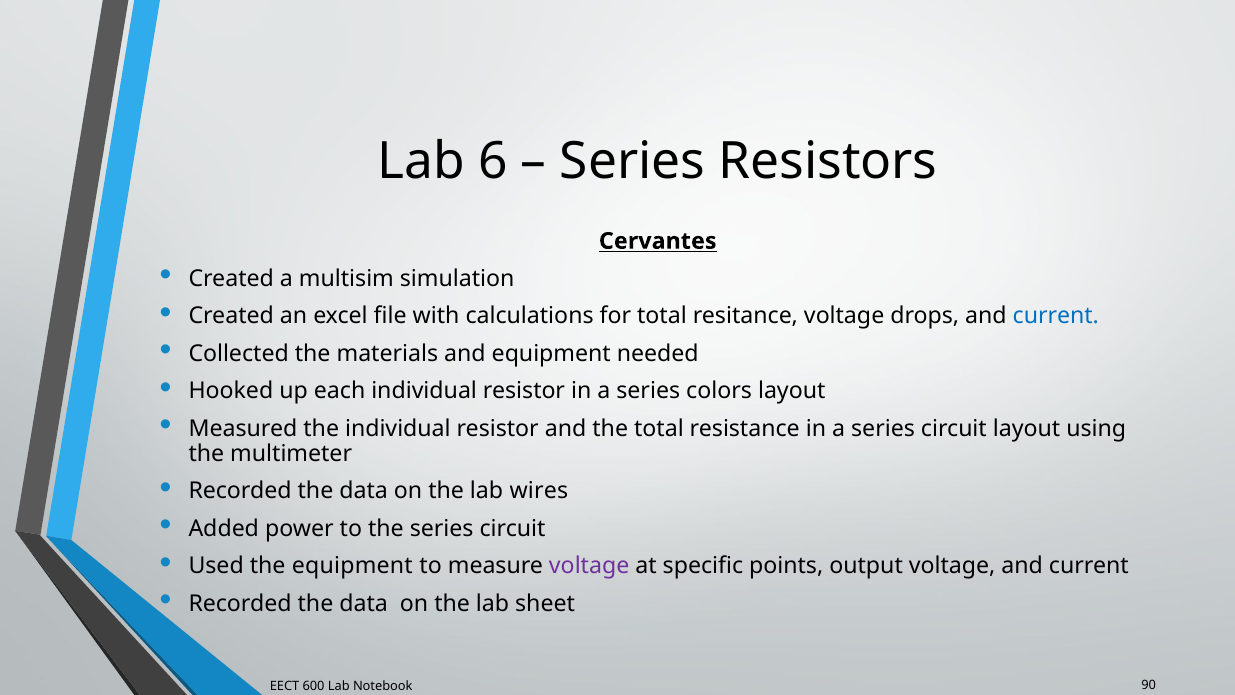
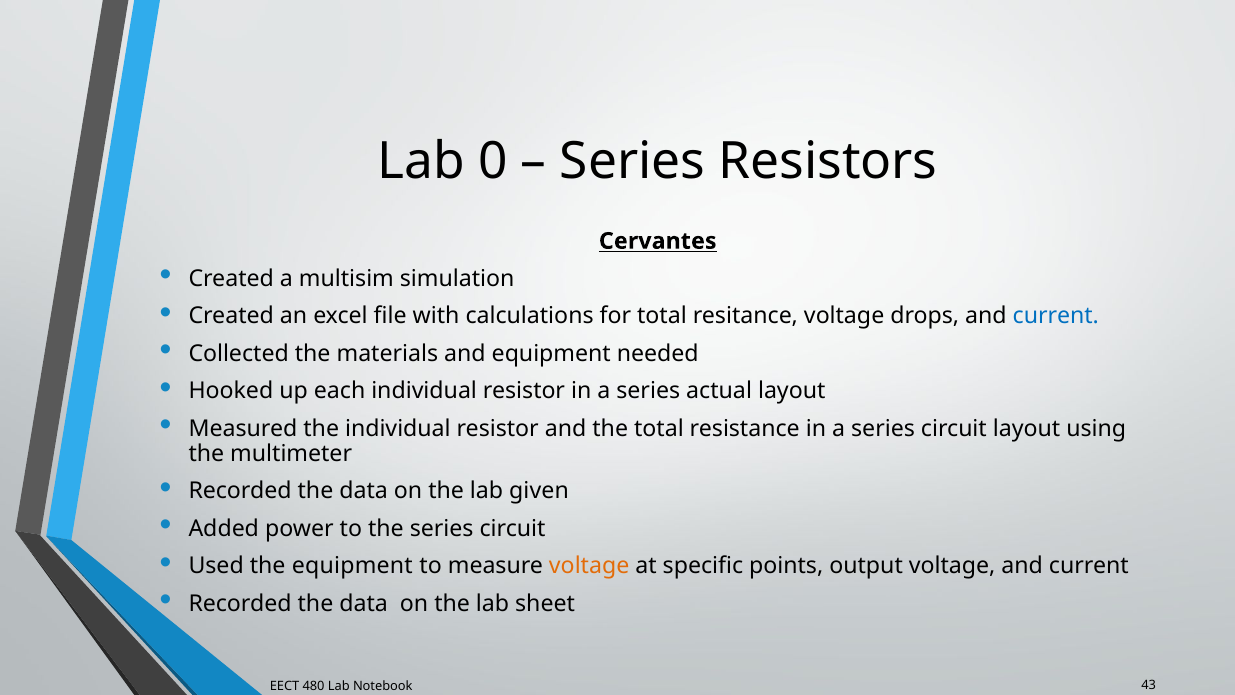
6: 6 -> 0 (493, 162)
colors: colors -> actual (719, 391)
wires: wires -> given (539, 491)
voltage colour: purple -> orange (589, 566)
600: 600 -> 480 (314, 686)
90: 90 -> 43 (1149, 685)
